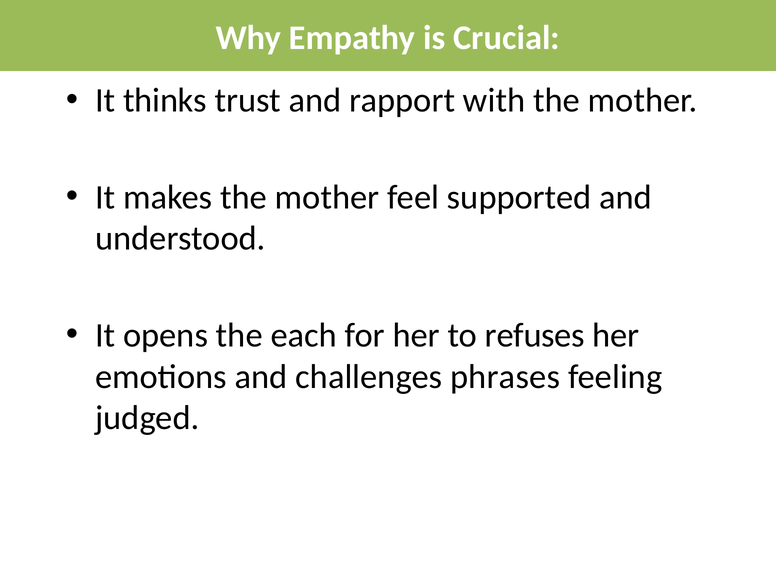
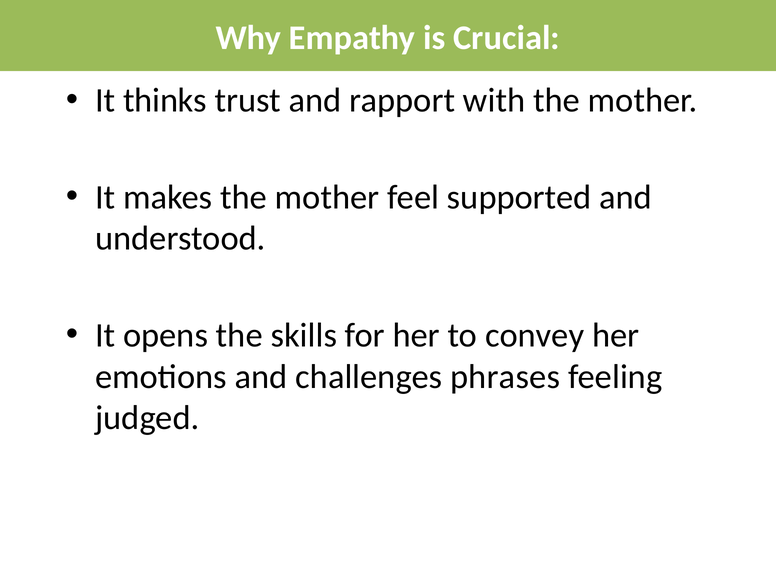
each: each -> skills (304, 335)
refuses: refuses -> convey (535, 335)
